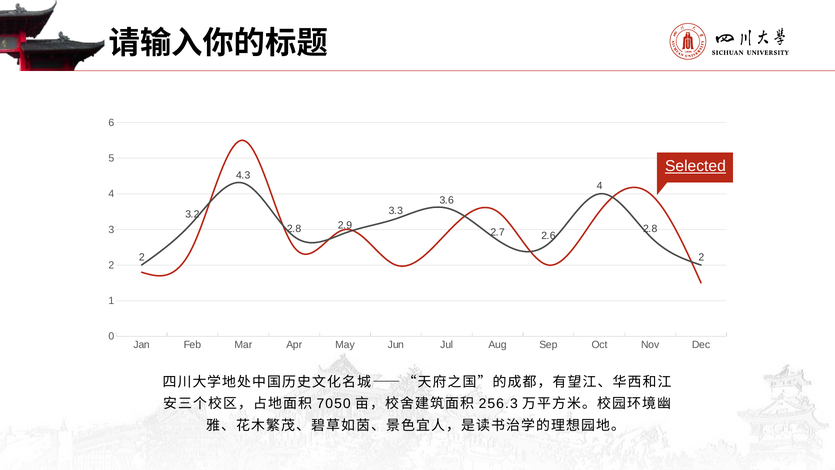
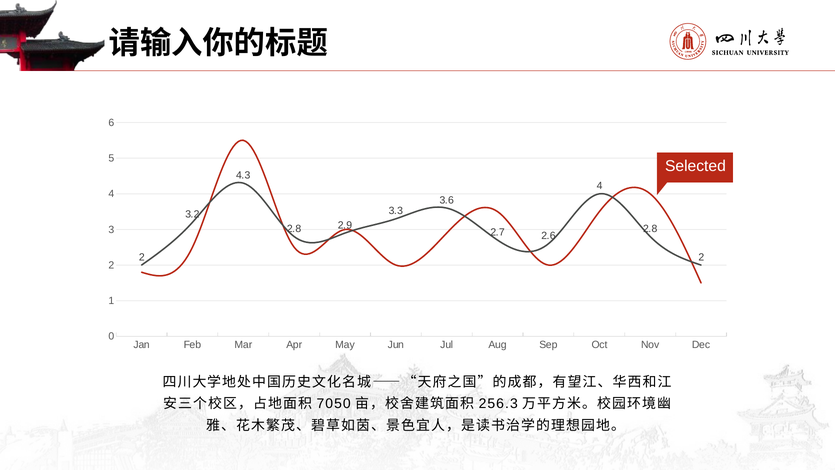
Selected underline: present -> none (695, 166)
